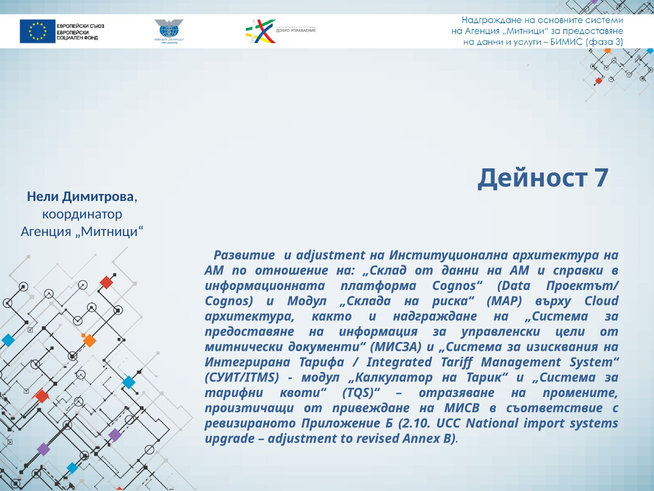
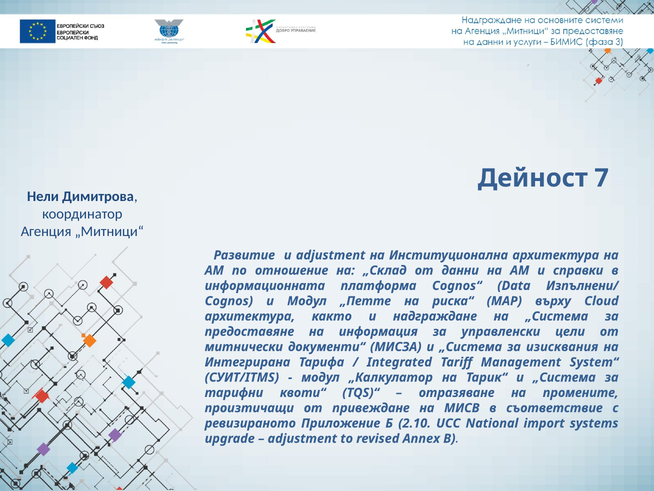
Проектът/: Проектът/ -> Изпълнени/ (582, 285)
„Склада: „Склада -> „Петте (366, 301)
